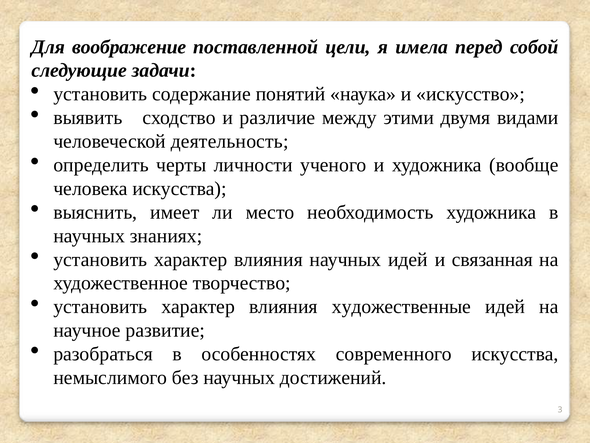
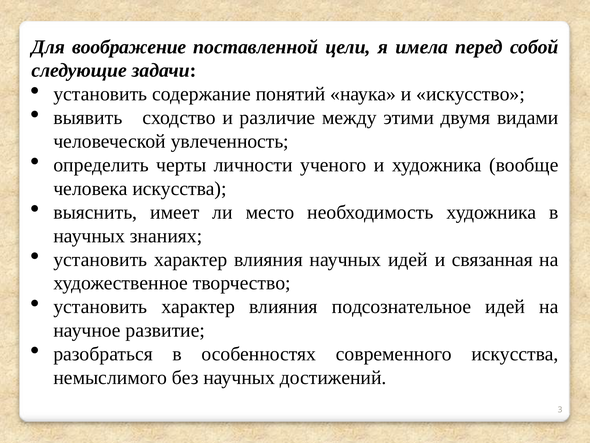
деятельность: деятельность -> увлеченность (230, 141)
художественные: художественные -> подсознательное (402, 306)
